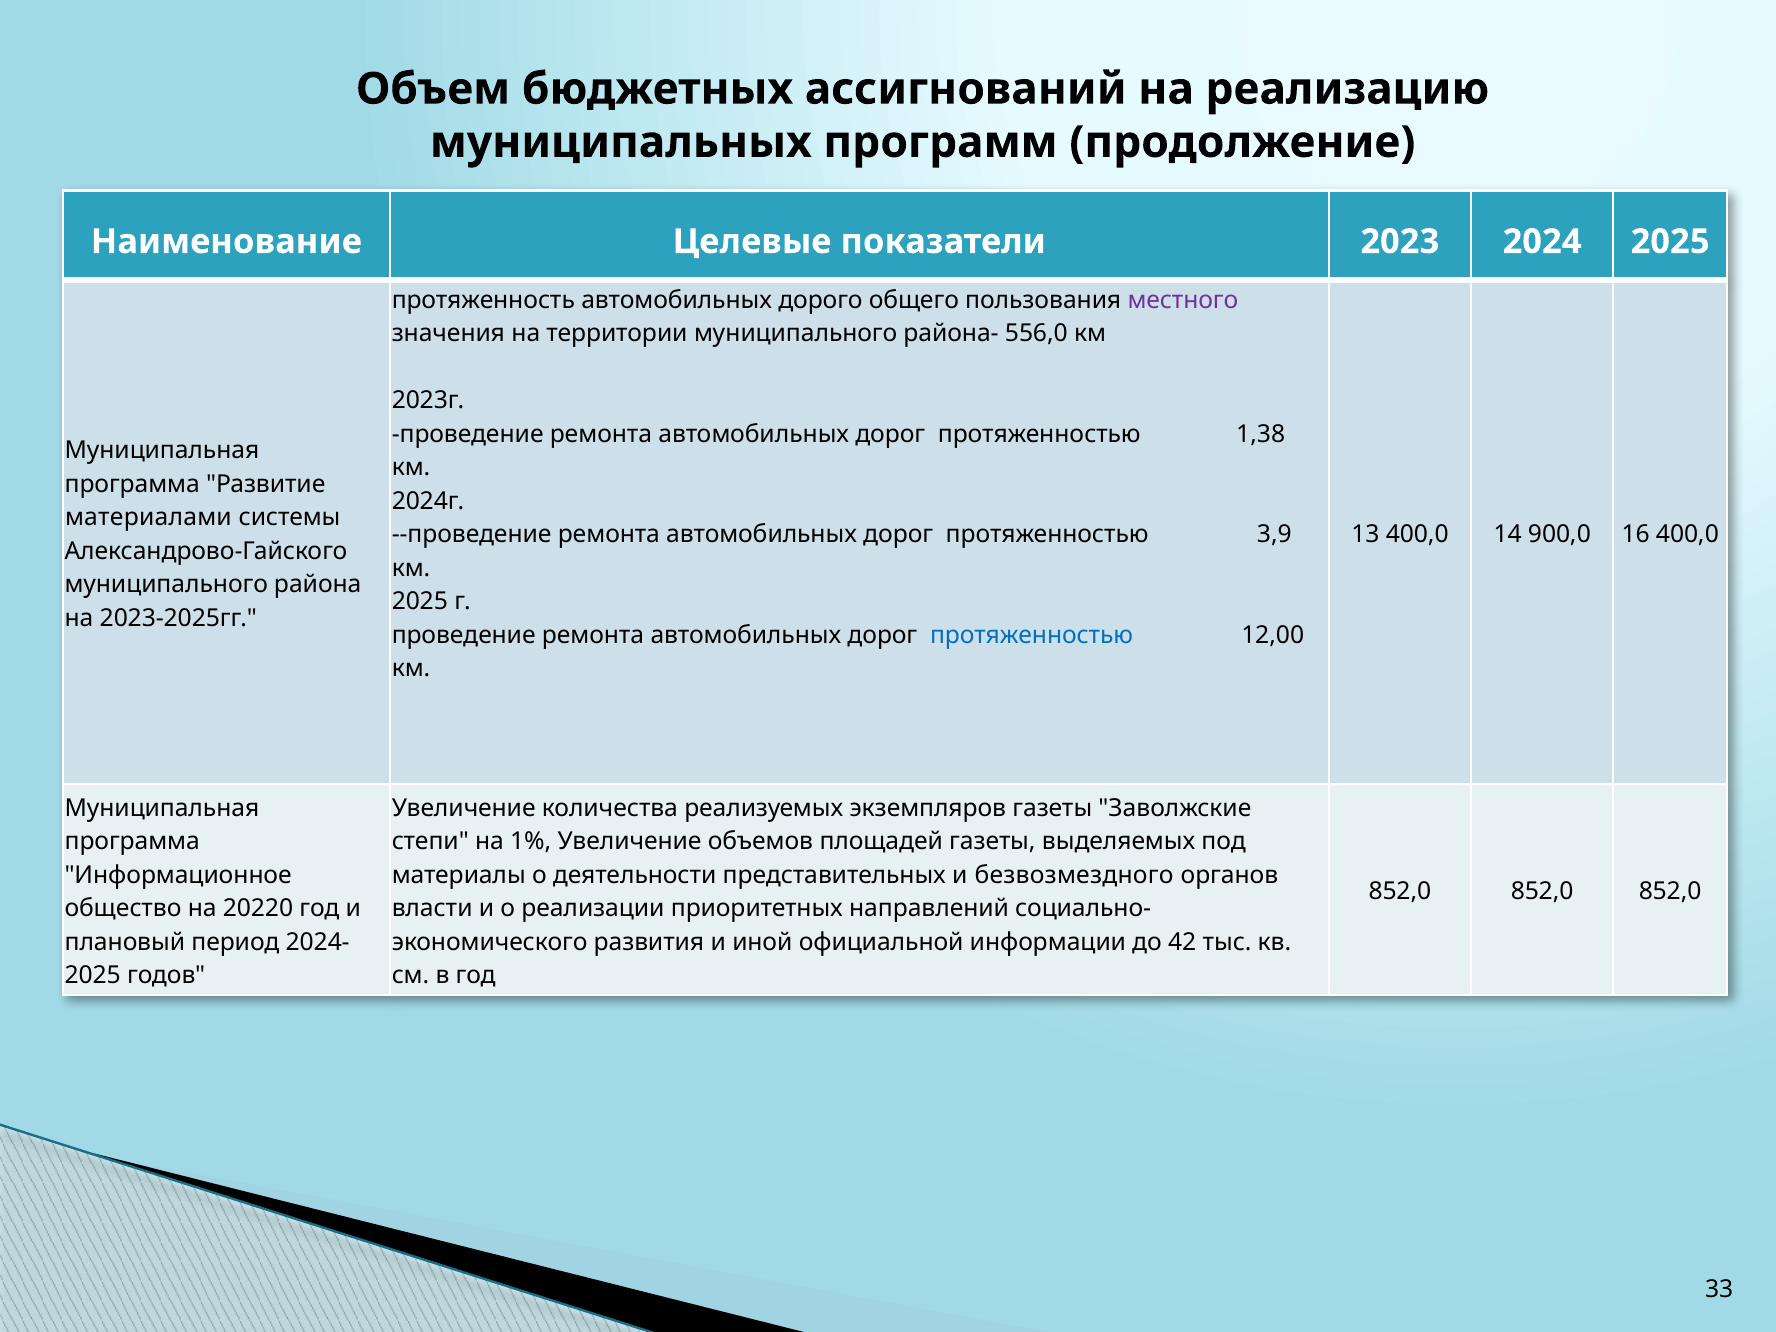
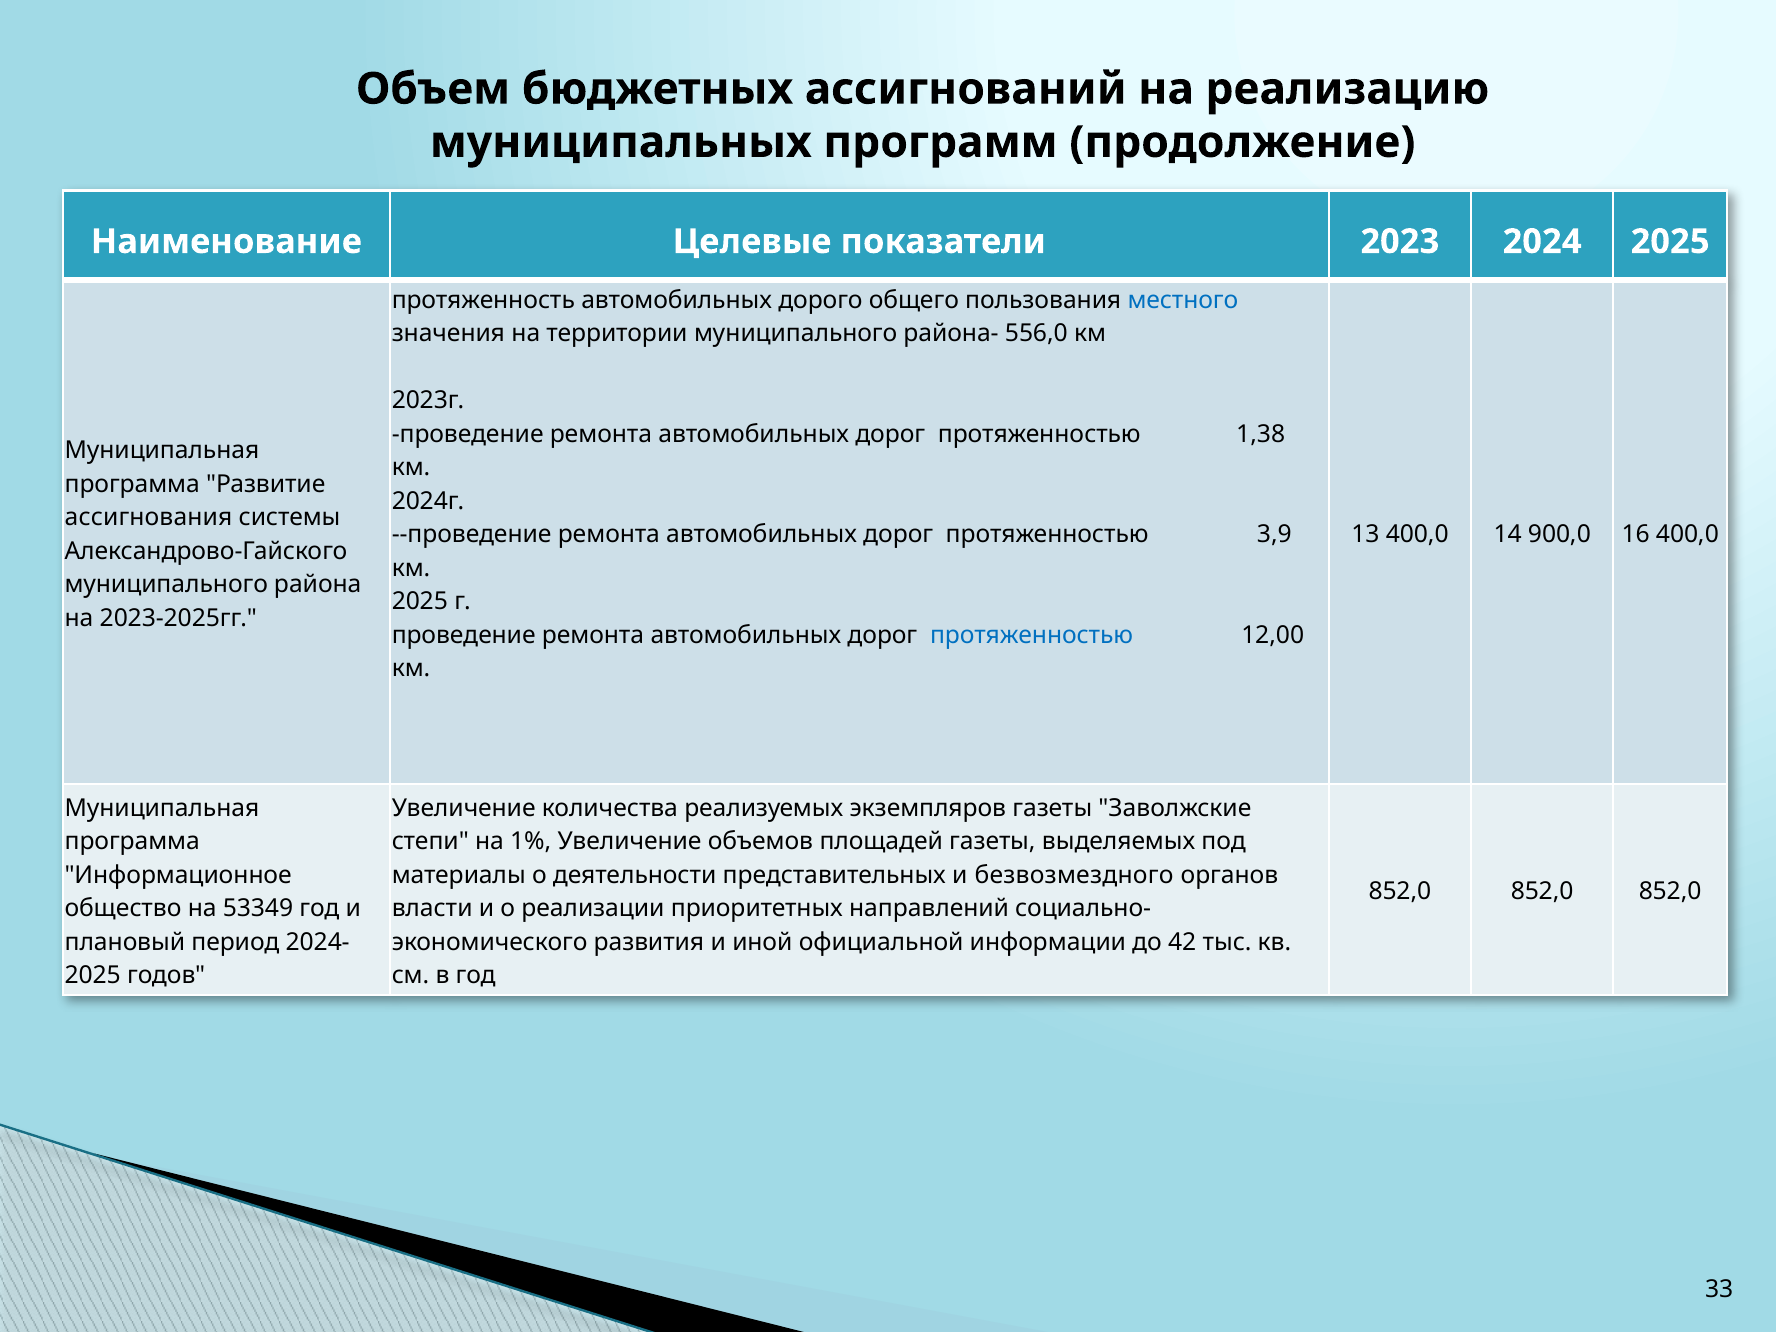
местного colour: purple -> blue (1183, 300)
материалами: материалами -> ассигнования (148, 518)
20220: 20220 -> 53349 (258, 909)
